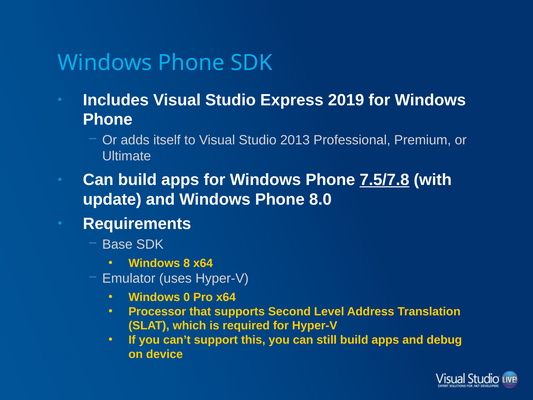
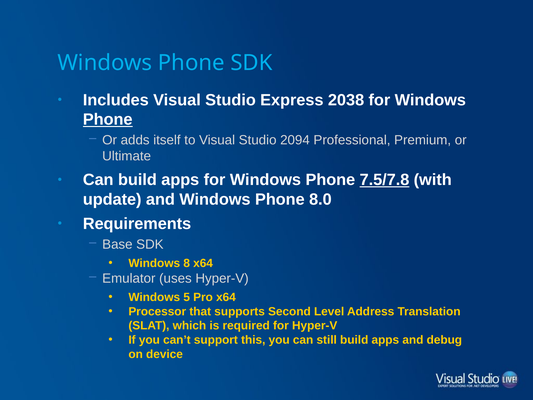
2019: 2019 -> 2038 (346, 100)
Phone underline: none -> present (108, 120)
2013: 2013 -> 2094 (295, 140)
0: 0 -> 5 (187, 297)
